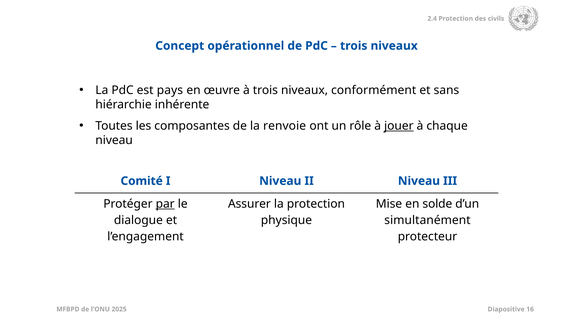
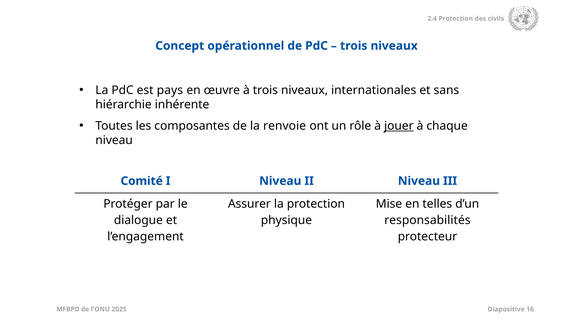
conformément: conformément -> internationales (374, 90)
par underline: present -> none (165, 204)
solde: solde -> telles (437, 204)
simultanément: simultanément -> responsabilités (427, 220)
